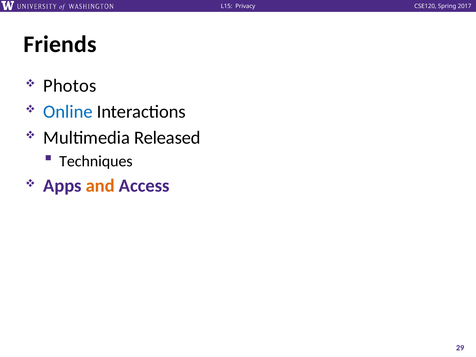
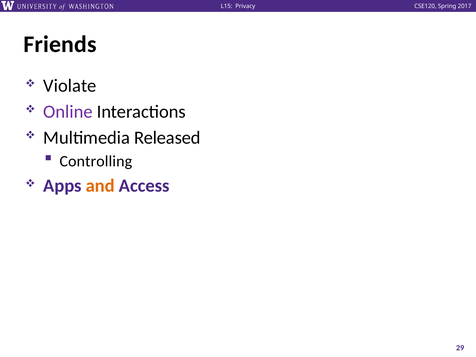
Photos: Photos -> Violate (70, 86)
Online colour: blue -> purple (68, 112)
Techniques: Techniques -> Controlling (96, 161)
